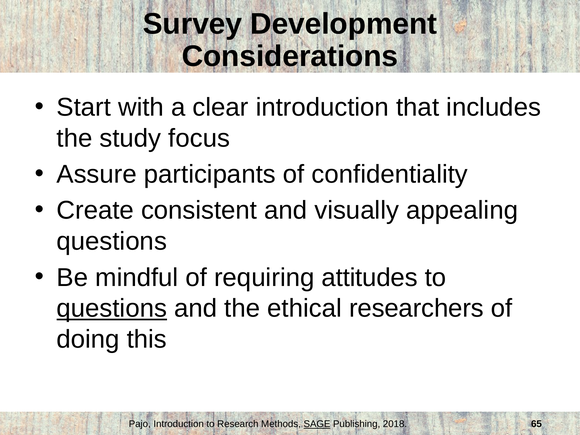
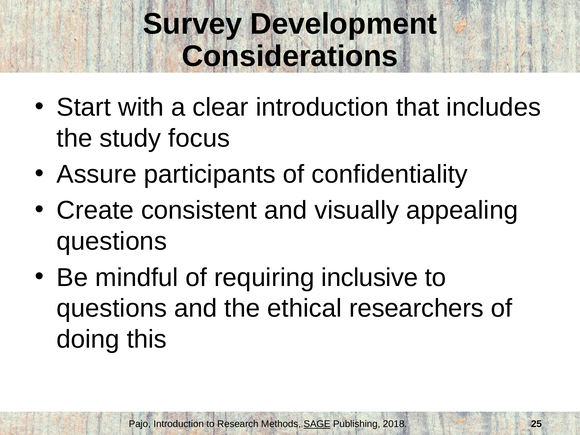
attitudes: attitudes -> inclusive (370, 277)
questions underline: present -> none (112, 308)
65: 65 -> 25 (536, 424)
